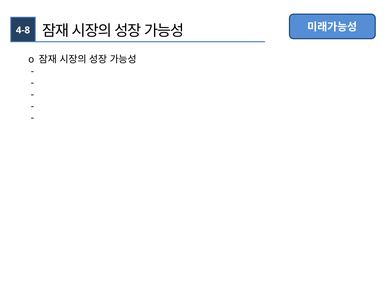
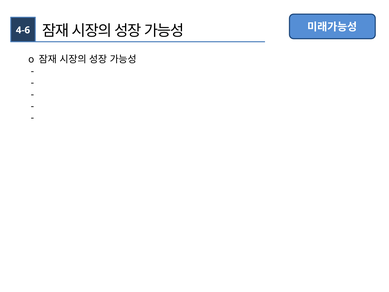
4-8: 4-8 -> 4-6 (23, 30)
